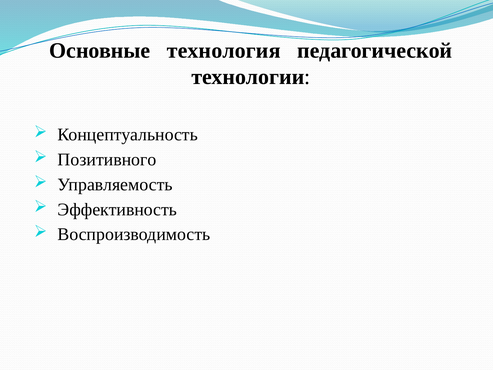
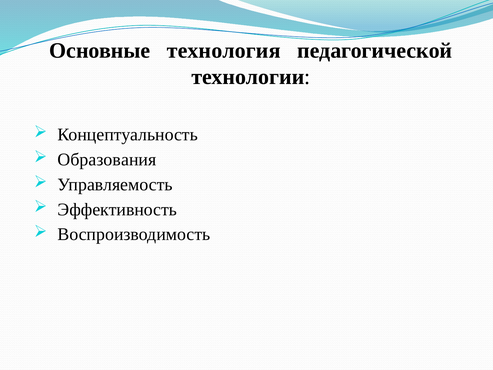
Позитивного: Позитивного -> Образования (107, 160)
